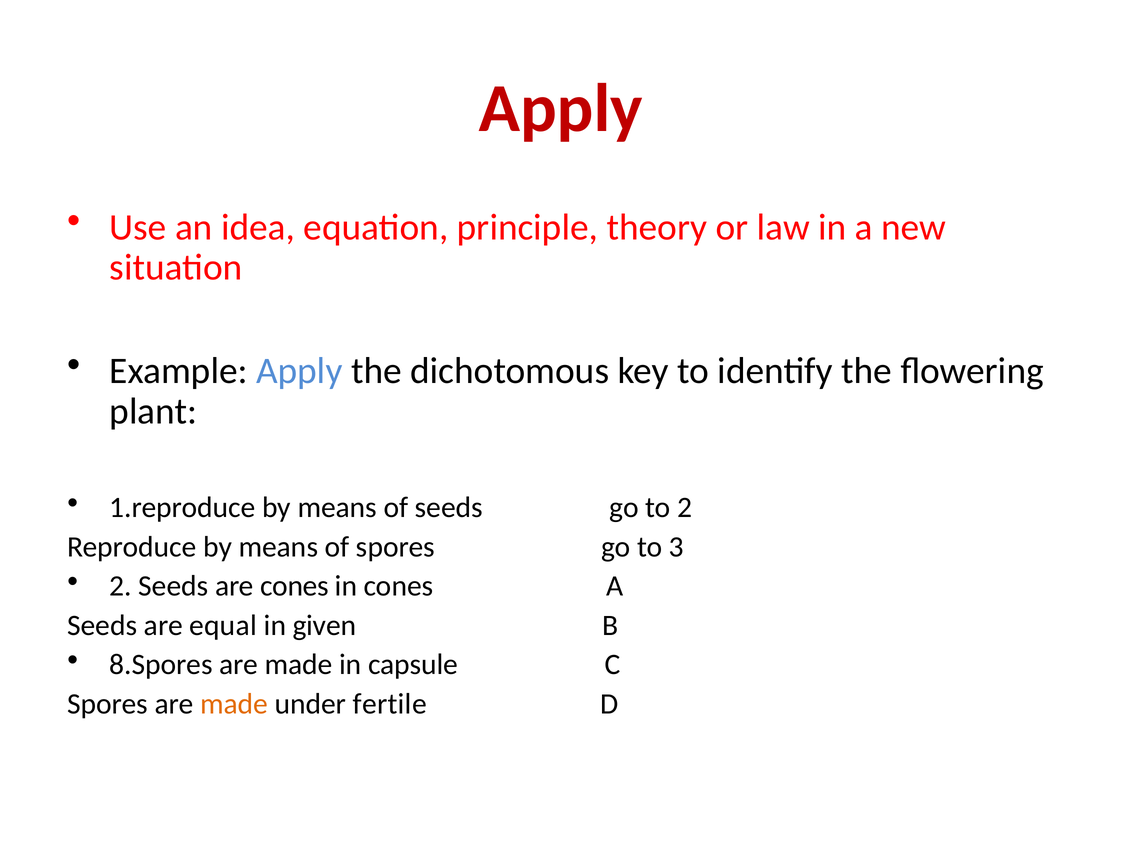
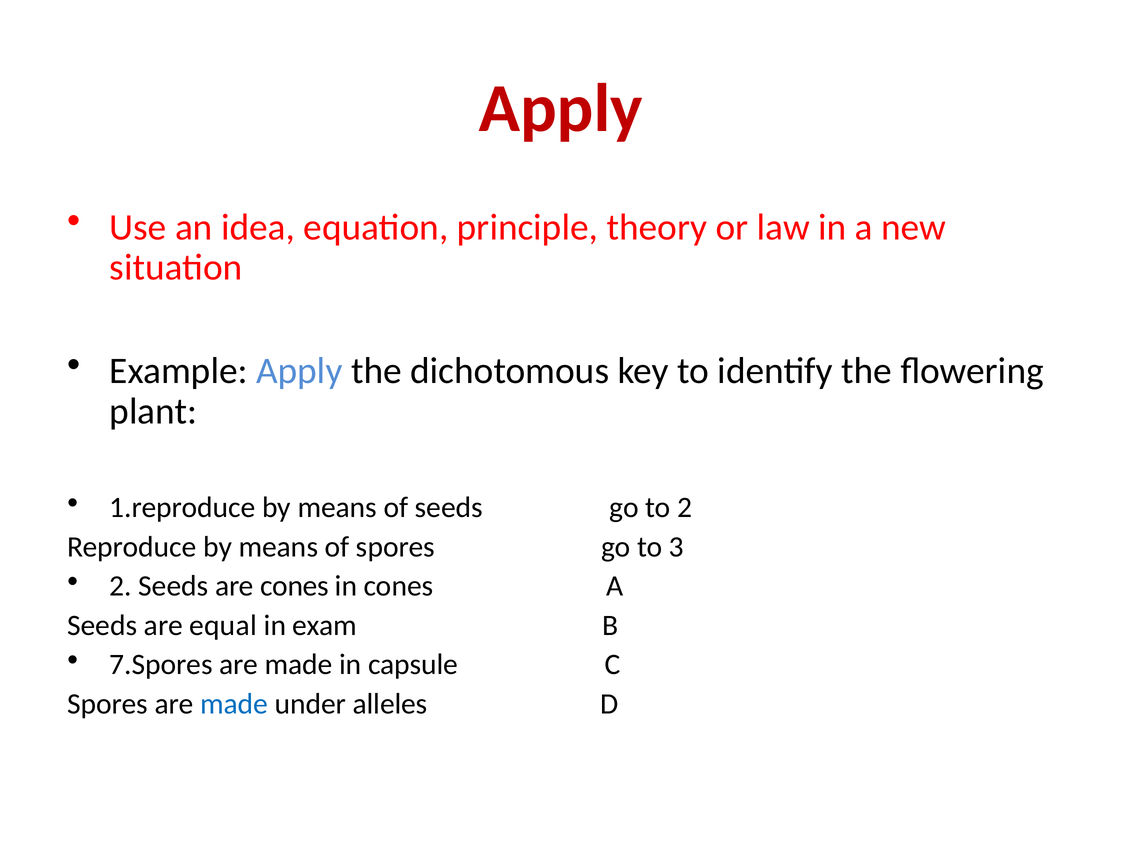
given: given -> exam (324, 625)
8.Spores: 8.Spores -> 7.Spores (161, 664)
made colour: orange -> blue (234, 703)
fertile: fertile -> alleles (390, 703)
